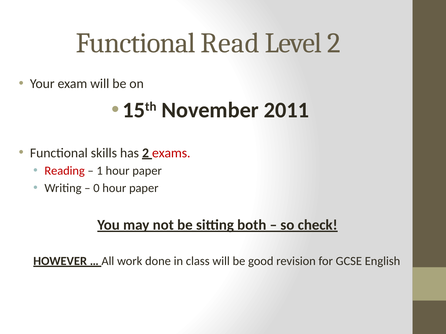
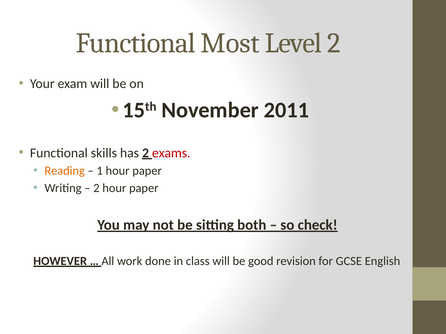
Read: Read -> Most (230, 43)
Reading colour: red -> orange (65, 171)
0: 0 -> 2 (96, 188)
